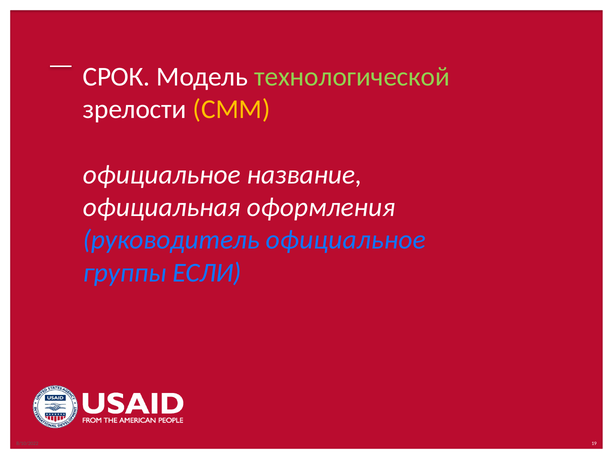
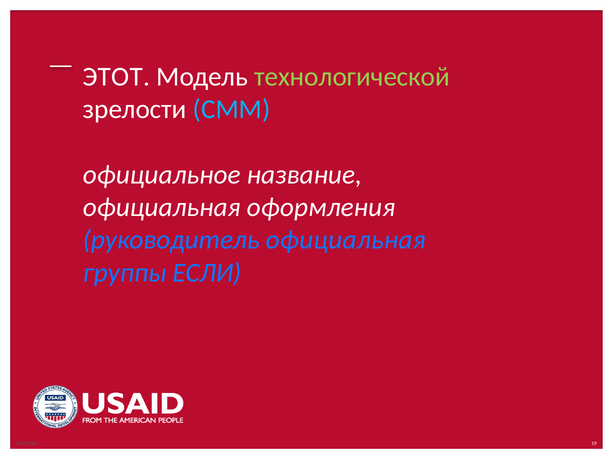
СРОК: СРОК -> ЭТОТ (116, 77)
CMM colour: yellow -> light blue (232, 110)
руководитель официальное: официальное -> официальная (346, 240)
